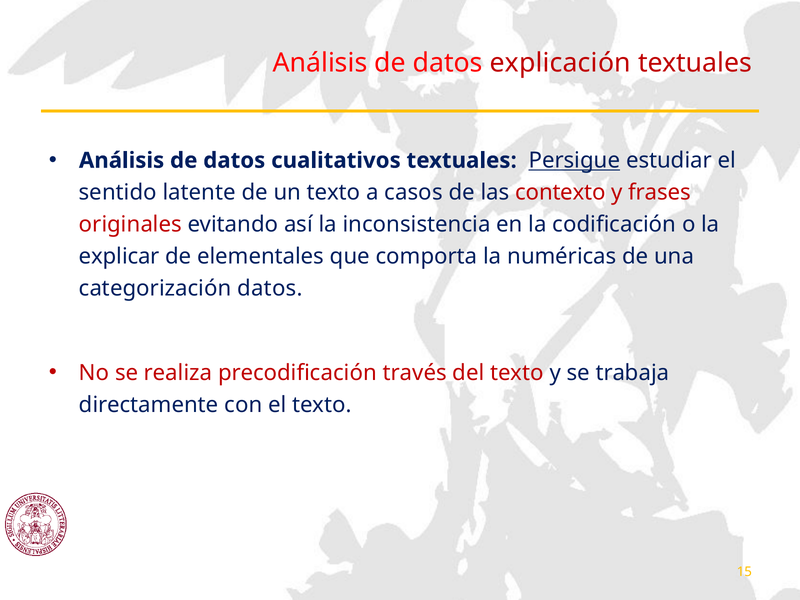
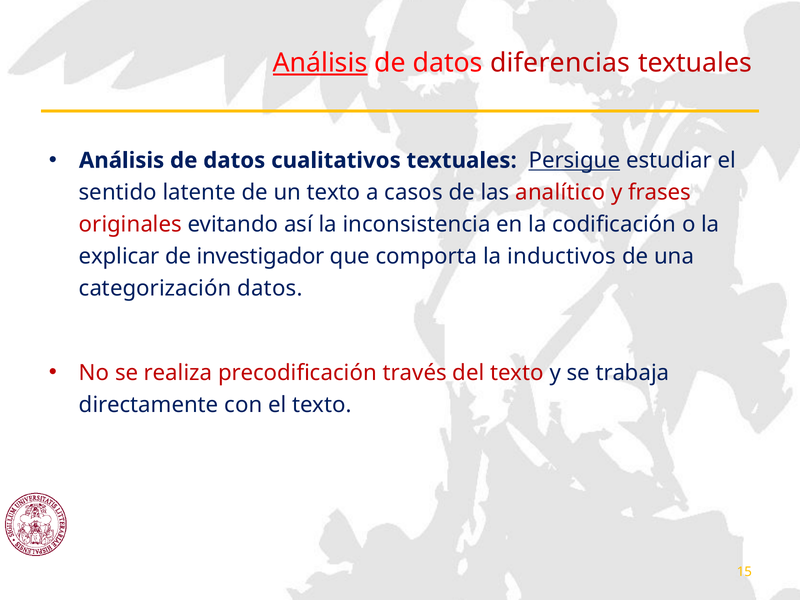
Análisis underline: none -> present (320, 63)
explicación: explicación -> diferencias (560, 63)
contexto: contexto -> analítico (560, 192)
elementales: elementales -> investigador (261, 257)
numéricas: numéricas -> inductivos (562, 257)
